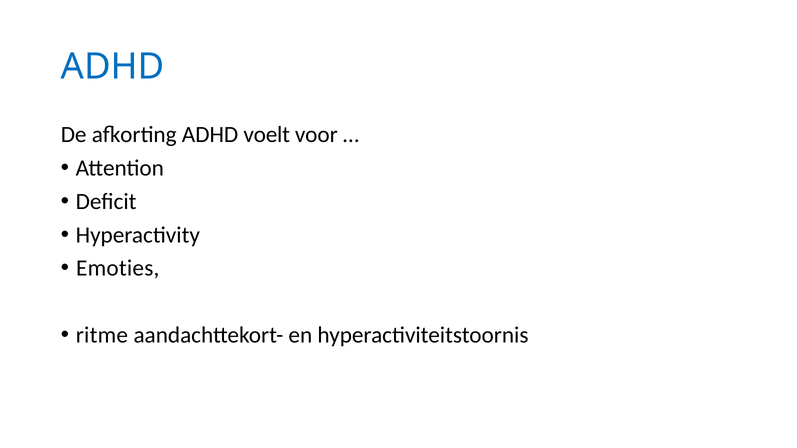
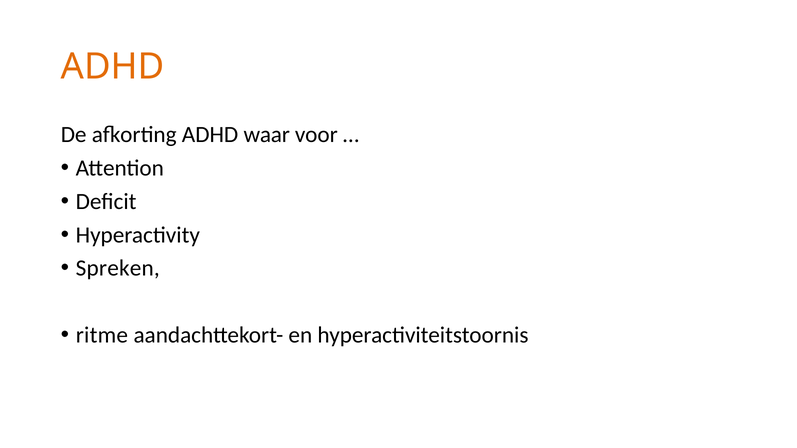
ADHD colour: blue -> orange (113, 67)
voelt: voelt -> waar (267, 135)
Emoties: Emoties -> Spreken (118, 268)
